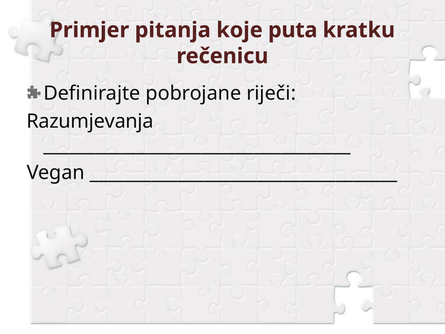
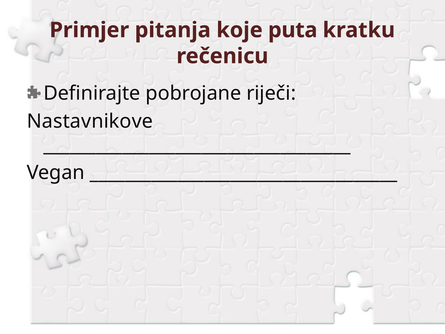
Razumjevanja: Razumjevanja -> Nastavnikove (90, 121)
